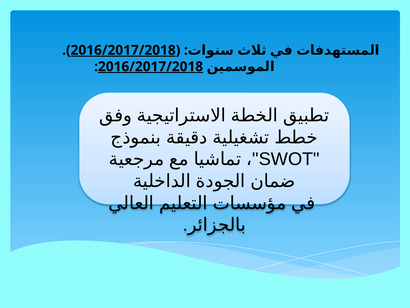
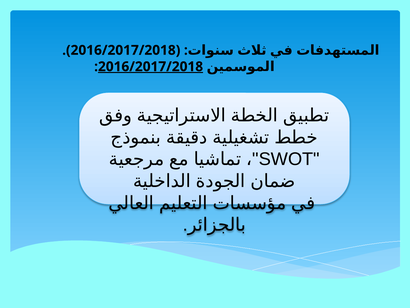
2016/2017/2018 underline: present -> none (123, 50)
